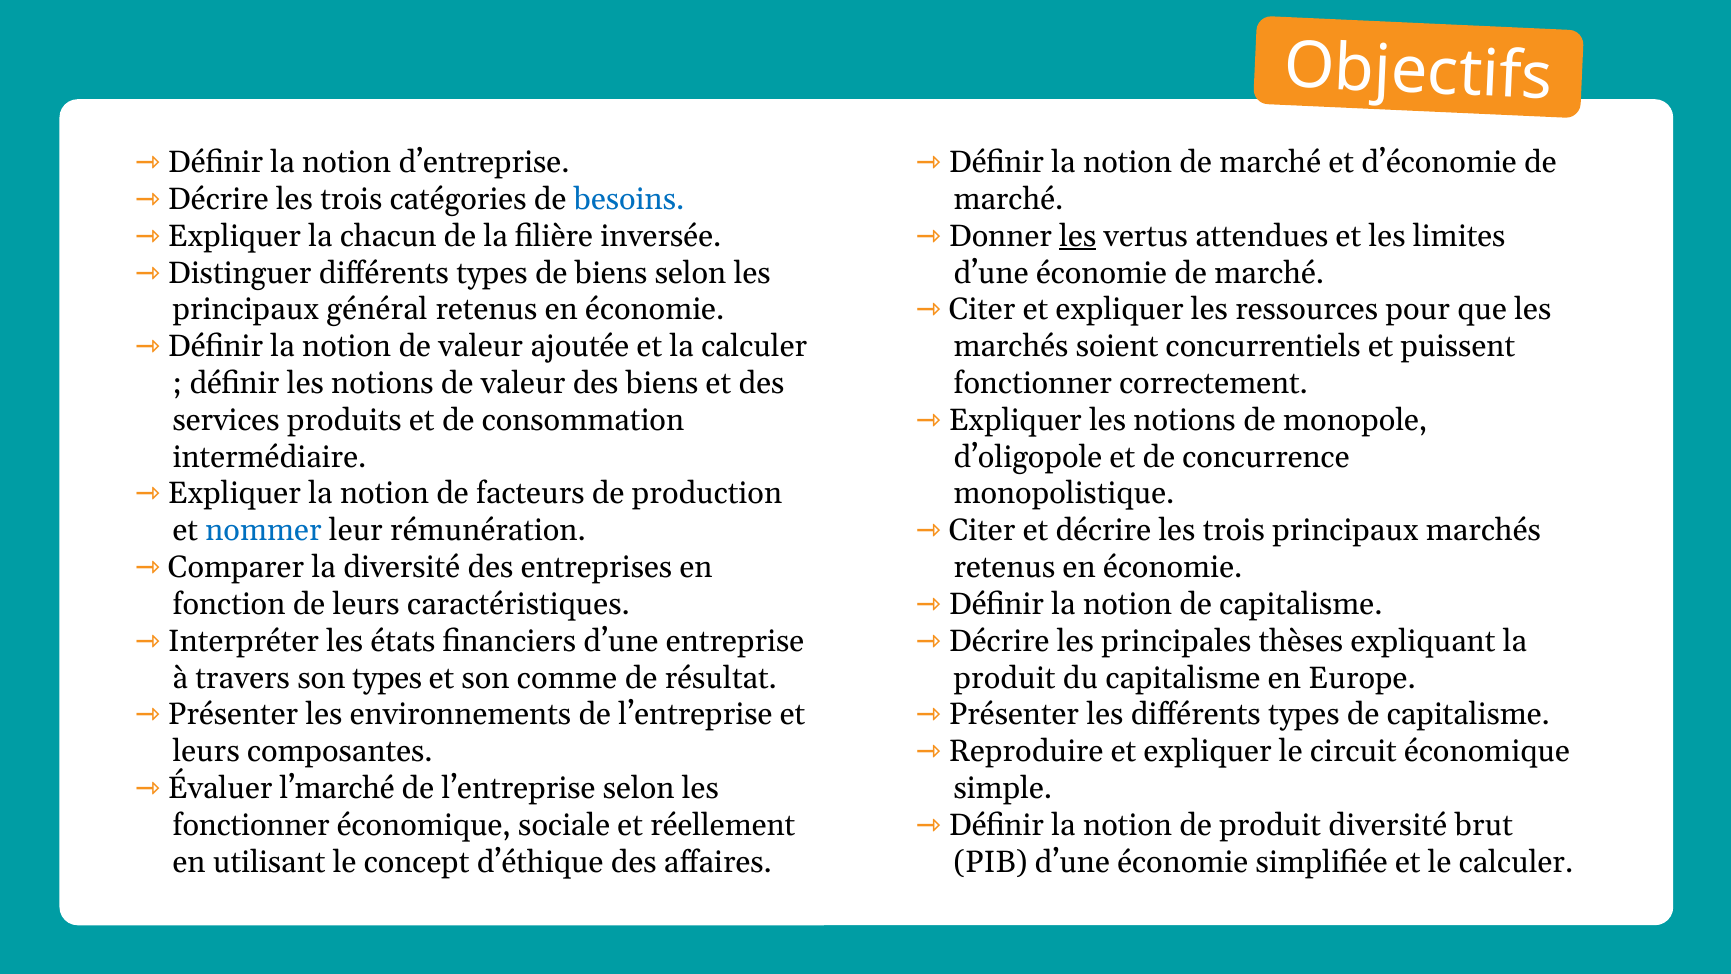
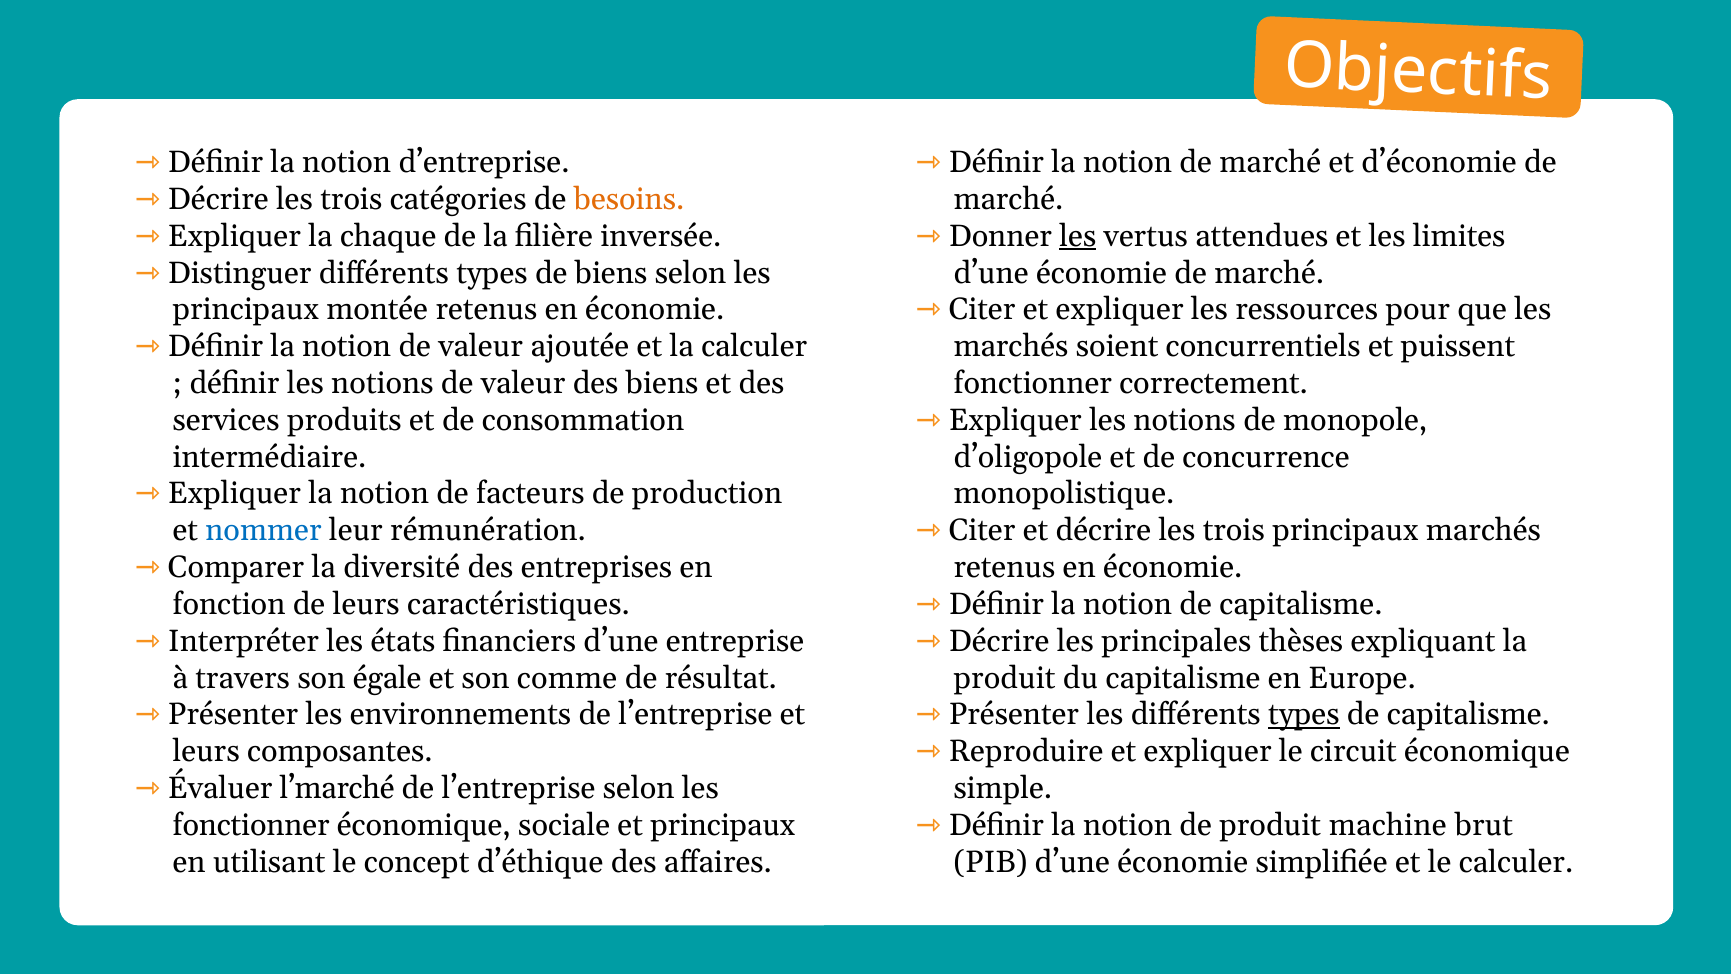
besoins colour: blue -> orange (629, 199)
chacun: chacun -> chaque (388, 236)
général: général -> montée (377, 310)
son types: types -> égale (387, 678)
types underline: none -> present (1304, 714)
produit diversité: diversité -> machine (1388, 825)
et réellement: réellement -> principaux (723, 825)
